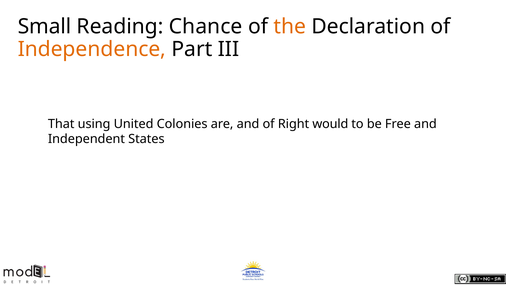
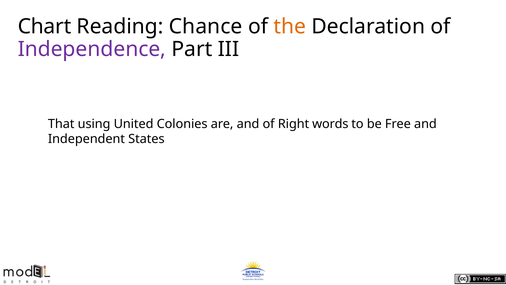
Small: Small -> Chart (45, 26)
Independence colour: orange -> purple (92, 49)
would: would -> words (330, 124)
